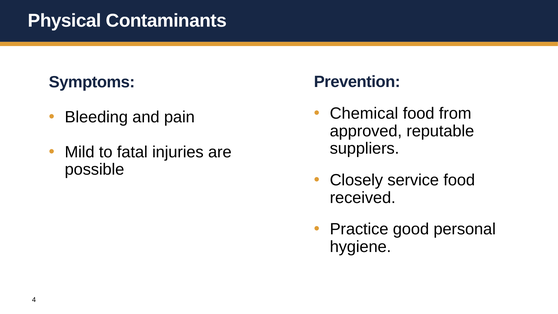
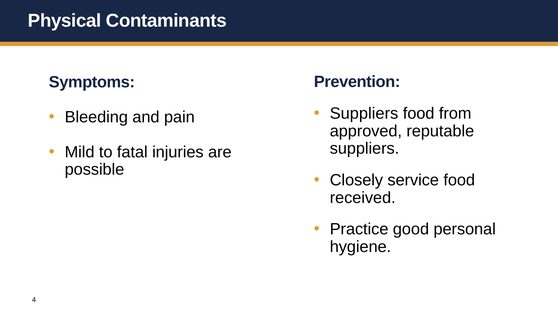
Chemical: Chemical -> Suppliers (364, 113)
